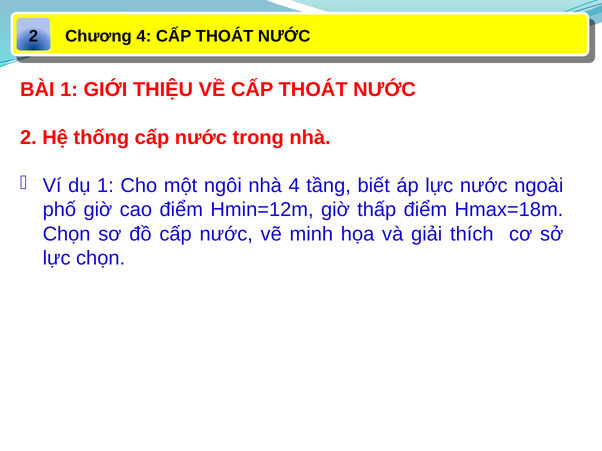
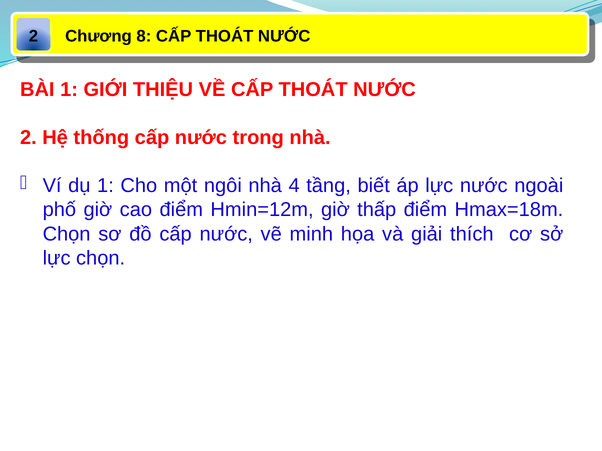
Chương 4: 4 -> 8 (144, 36)
